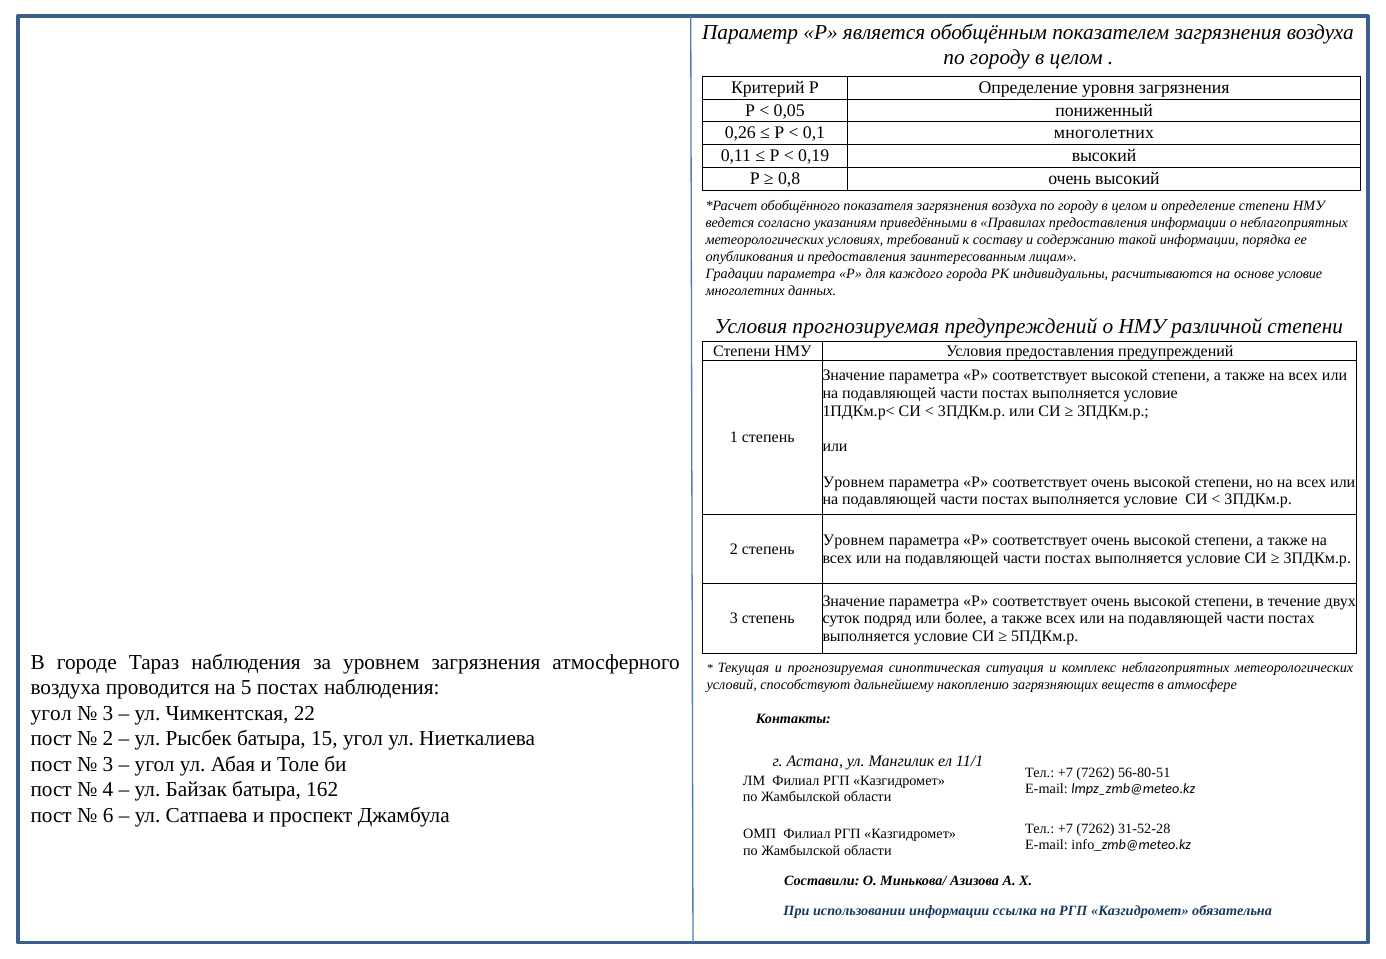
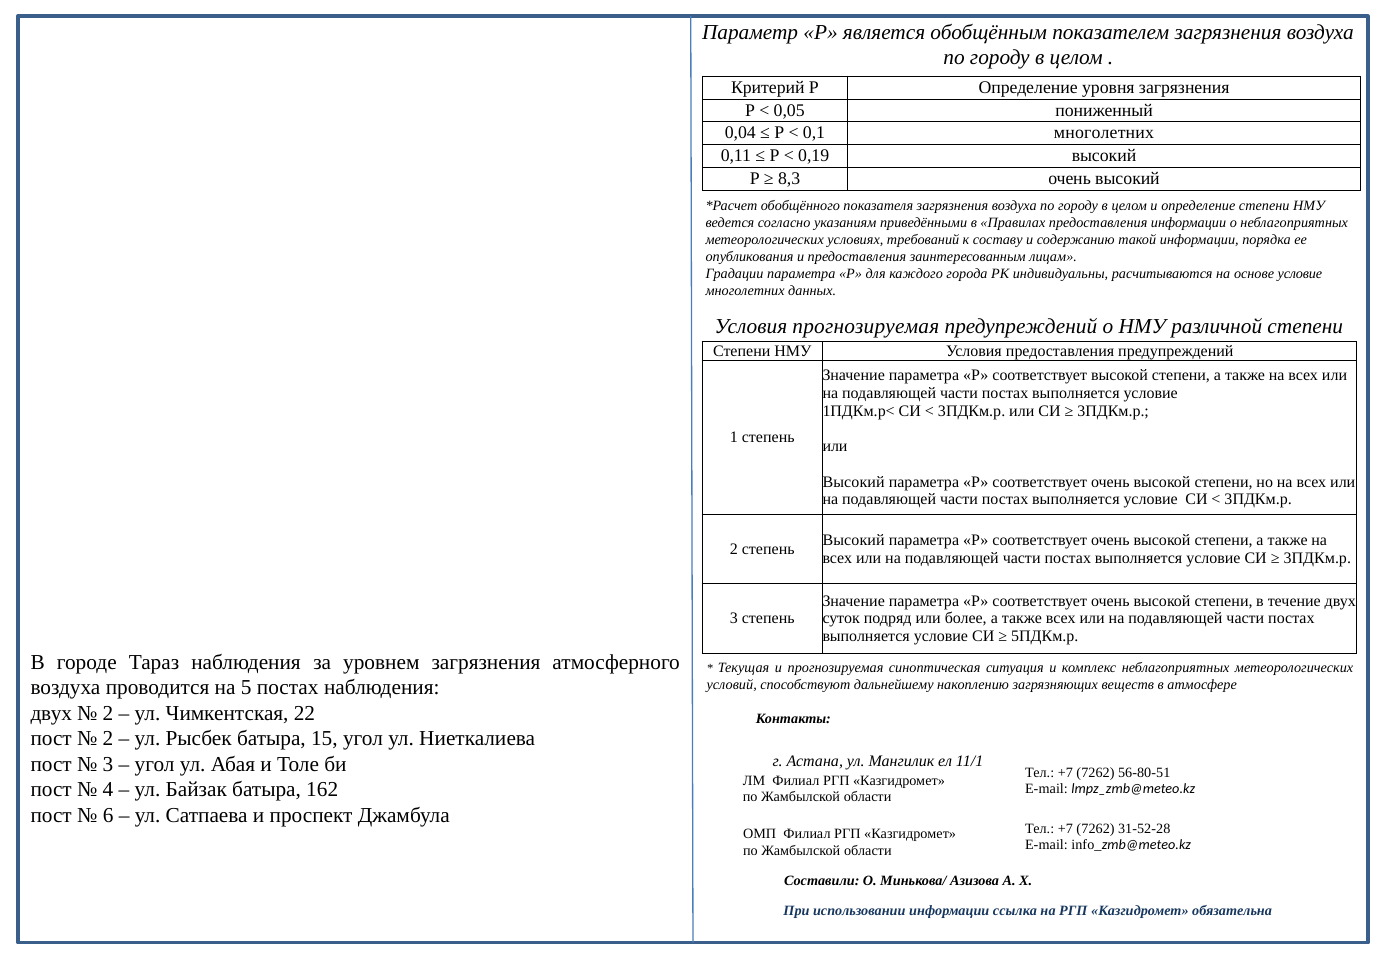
0,26: 0,26 -> 0,04 (740, 133)
0,8: 0,8 -> 8,3 (789, 179)
Уровнем: Уровнем -> Высокий (854, 482)
Уровнем: Уровнем -> Высокий (854, 541)
угол: угол -> двух (51, 714)
3: 3 -> 2 (108, 714)
